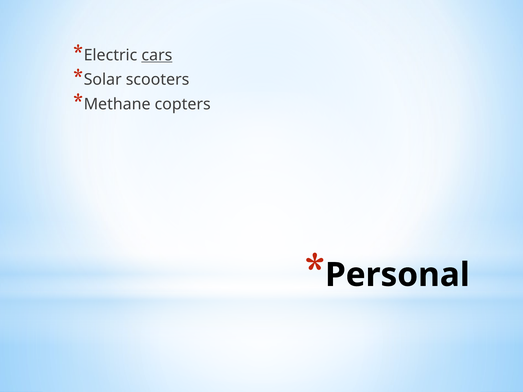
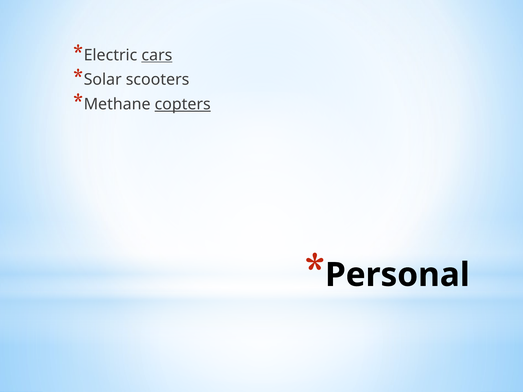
copters underline: none -> present (183, 104)
